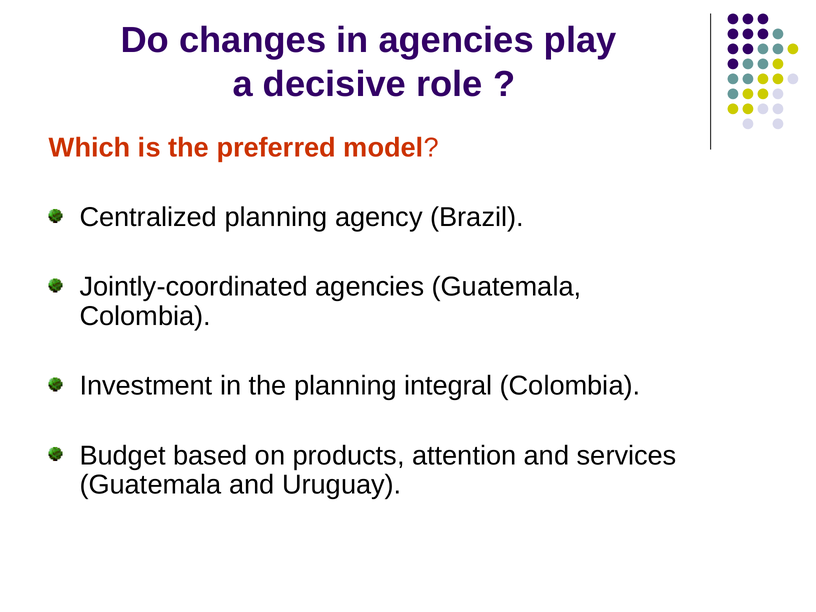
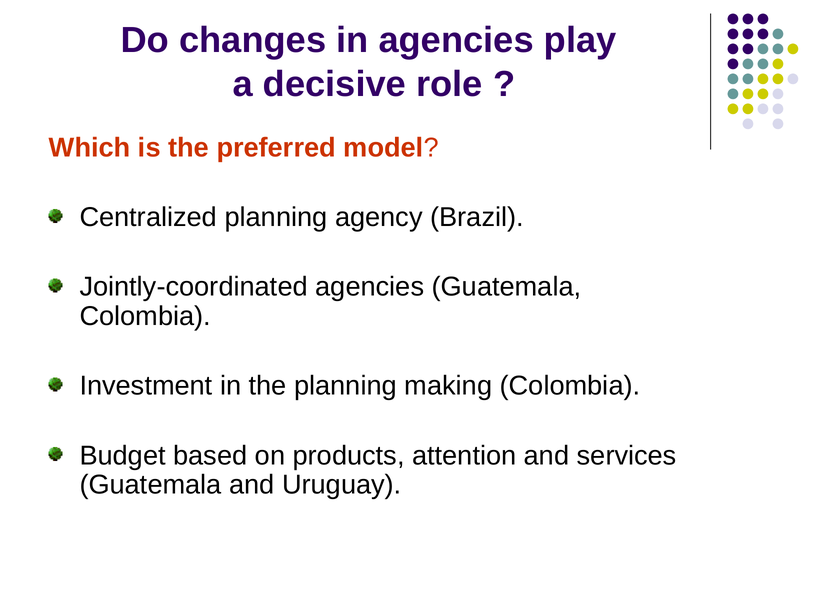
integral: integral -> making (448, 386)
